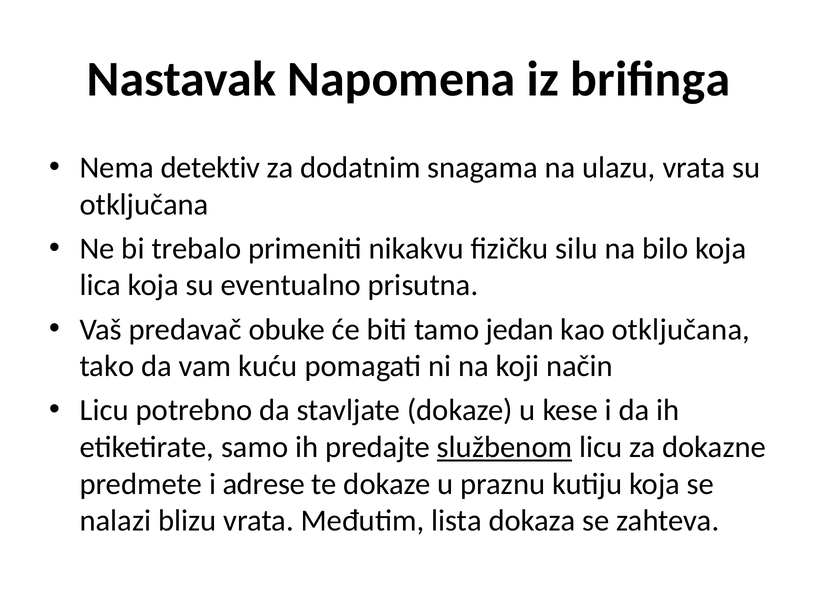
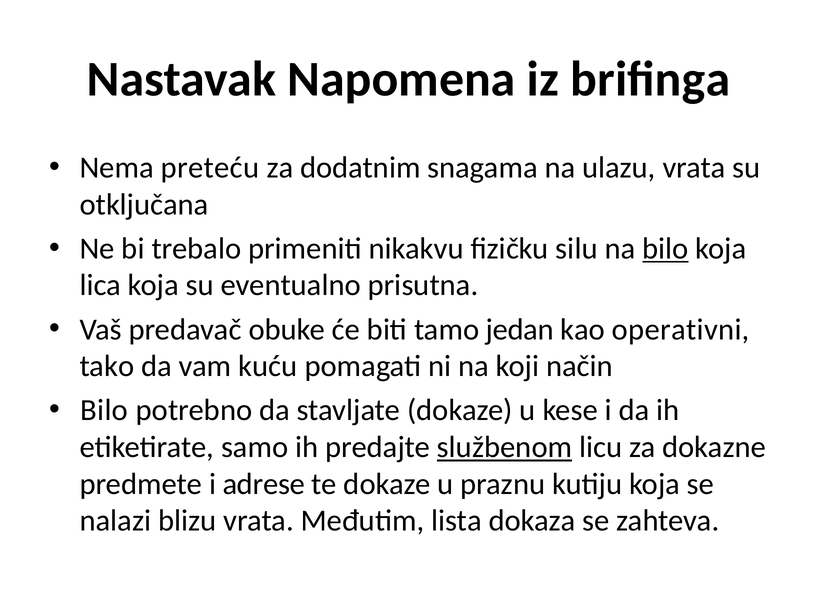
detektiv: detektiv -> preteću (210, 168)
bilo underline: none -> present (665, 248)
kao otključana: otključana -> operativni (681, 329)
Licu: Licu -> Bilo (104, 410)
